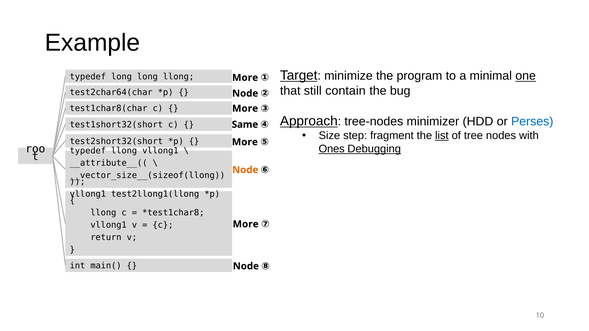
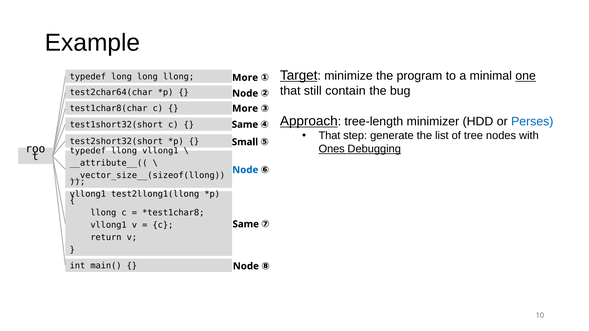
tree-nodes: tree-nodes -> tree-length (374, 122)
Size: Size -> That (329, 136)
fragment: fragment -> generate (392, 136)
list underline: present -> none (442, 136)
More: More -> Small (245, 142)
Node colour: orange -> blue (245, 170)
More: More -> Same (246, 224)
